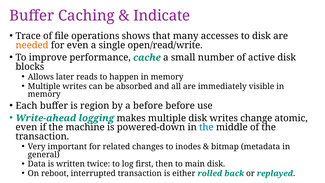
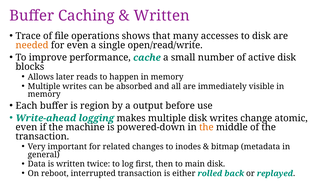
Indicate: Indicate -> Written (162, 16)
a before: before -> output (148, 106)
the colour: blue -> orange (206, 127)
